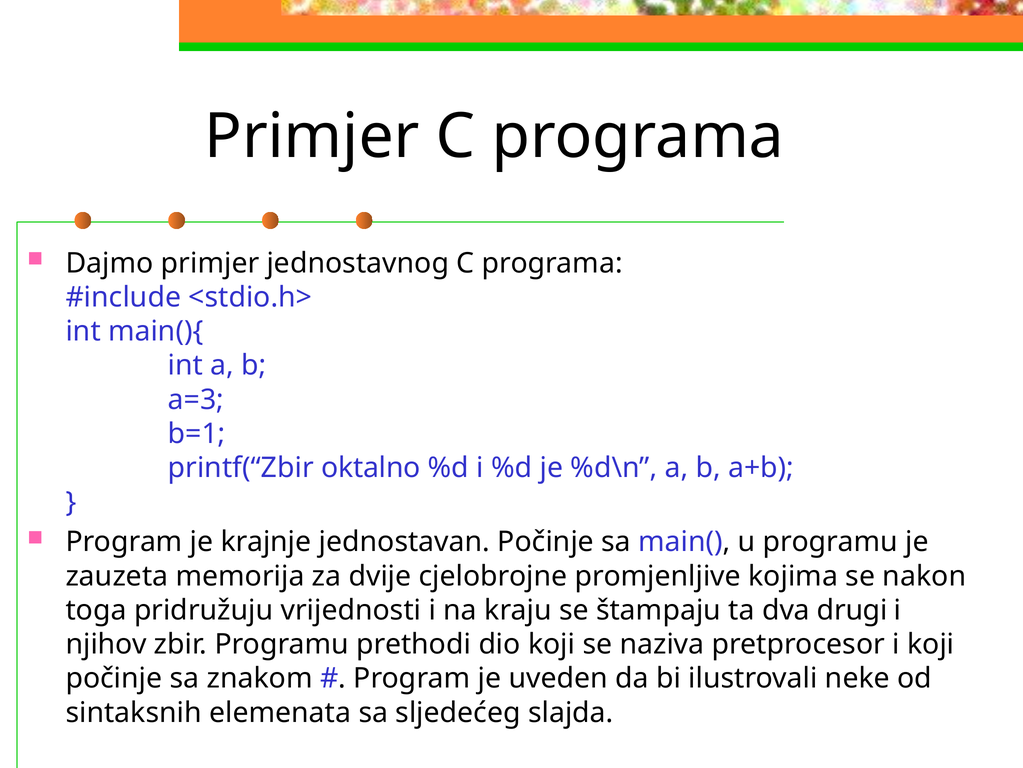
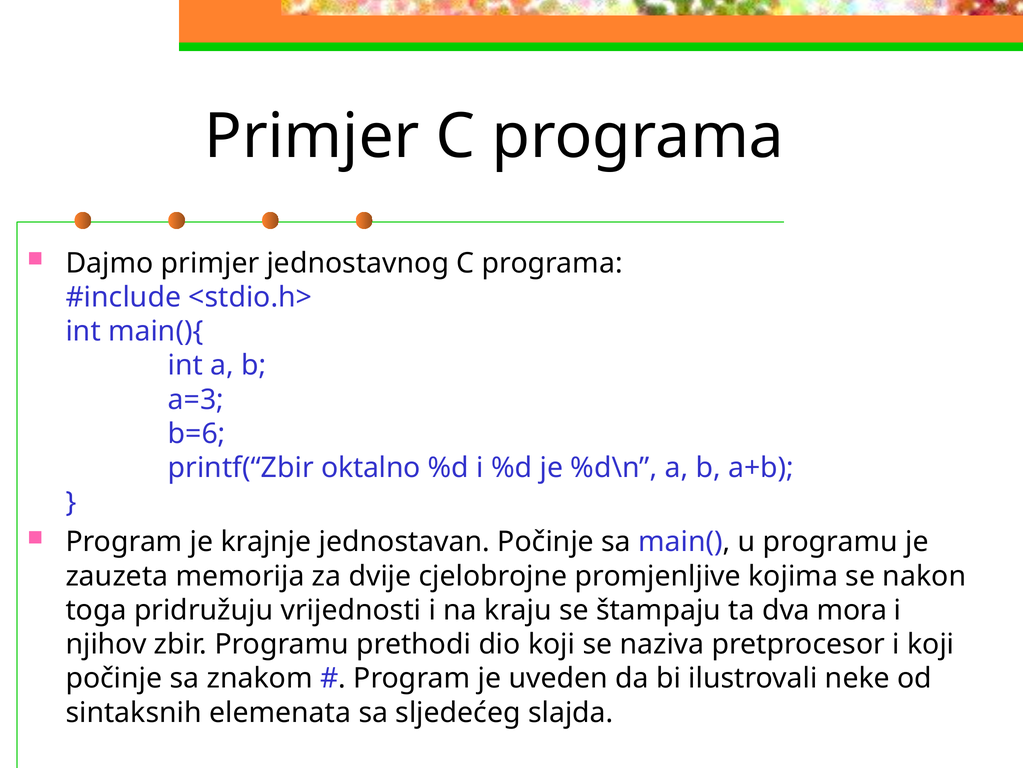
b=1: b=1 -> b=6 (197, 433)
drugi: drugi -> mora (852, 610)
